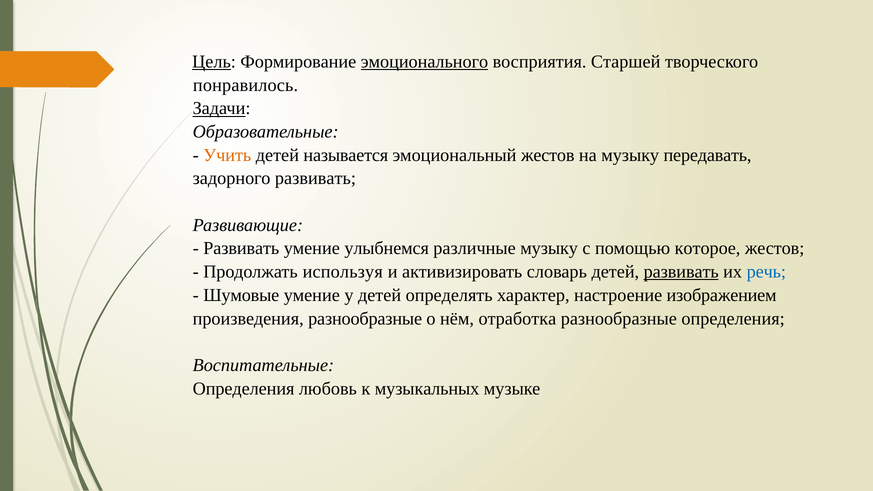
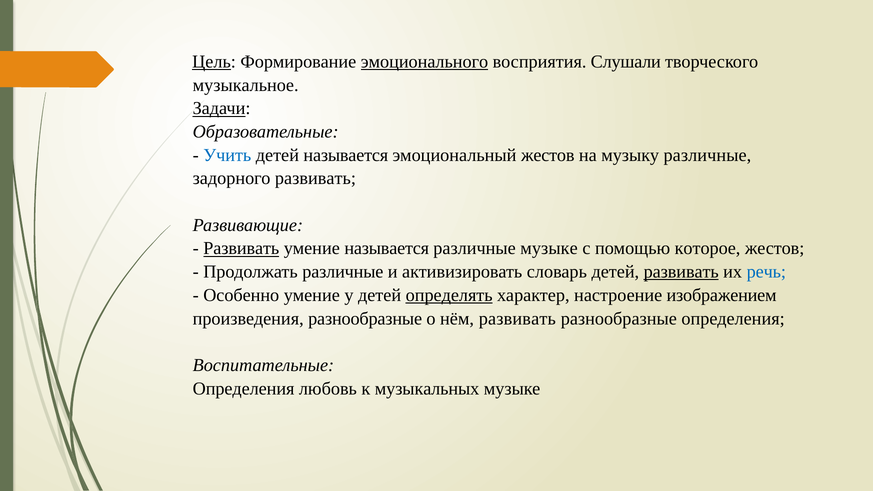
Старшей: Старшей -> Слушали (626, 62)
понравилось: понравилось -> музыкальное (246, 85)
Учить colour: orange -> blue (227, 155)
музыку передавать: передавать -> различные (707, 155)
Развивать underline: none -> present (241, 249)
умение улыбнемся: улыбнемся -> называется (387, 249)
различные музыку: музыку -> музыке (549, 249)
Продолжать используя: используя -> различные (343, 272)
Шумовые: Шумовые -> Особенно (241, 295)
определять underline: none -> present (449, 295)
нём отработка: отработка -> развивать (517, 319)
